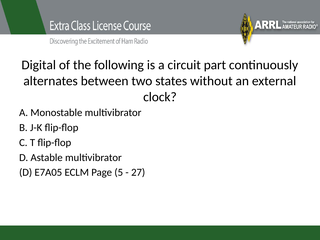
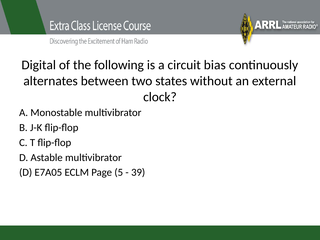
part: part -> bias (215, 65)
27: 27 -> 39 (138, 172)
